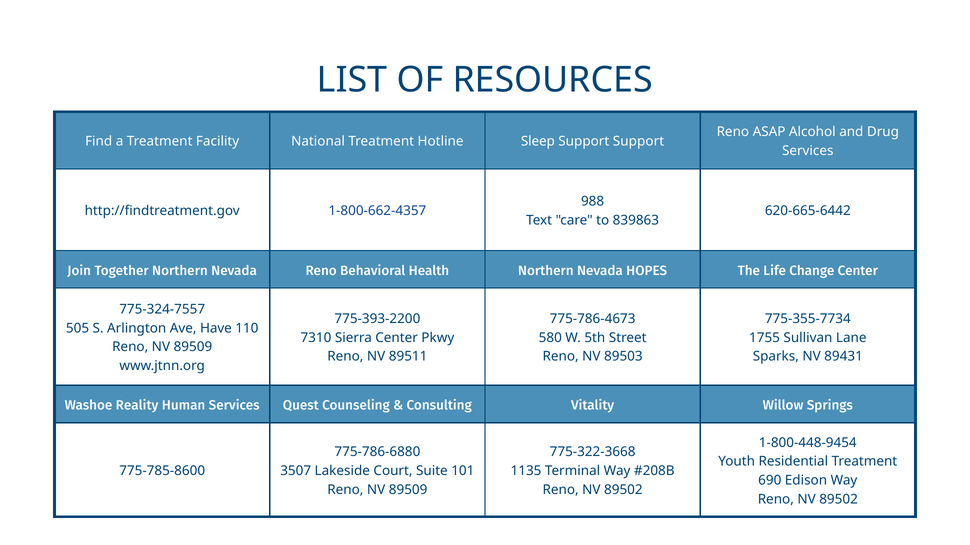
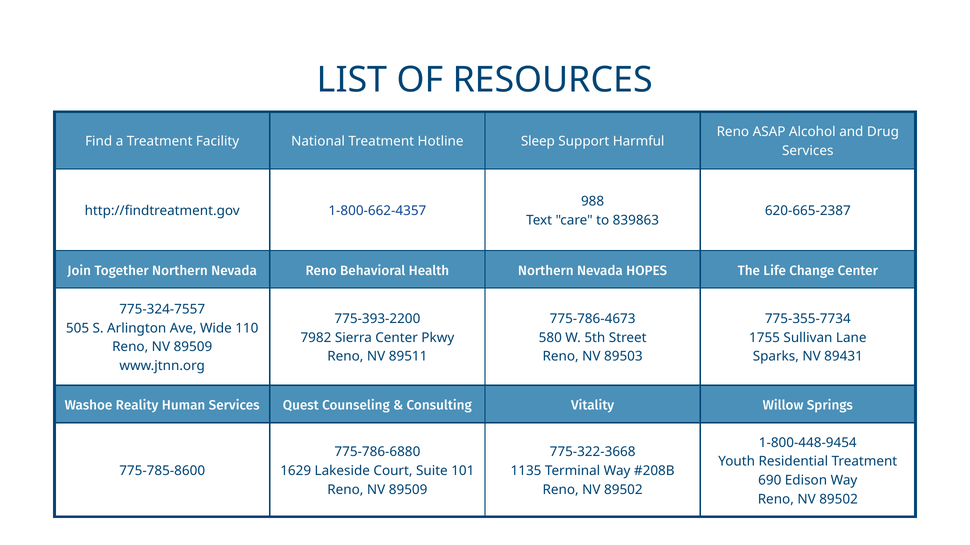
Support Support: Support -> Harmful (639, 141)
620-665-6442: 620-665-6442 -> 620-665-2387 (808, 211)
Have: Have -> Wide (216, 329)
7310: 7310 -> 7982 (316, 338)
3507: 3507 -> 1629 (296, 471)
